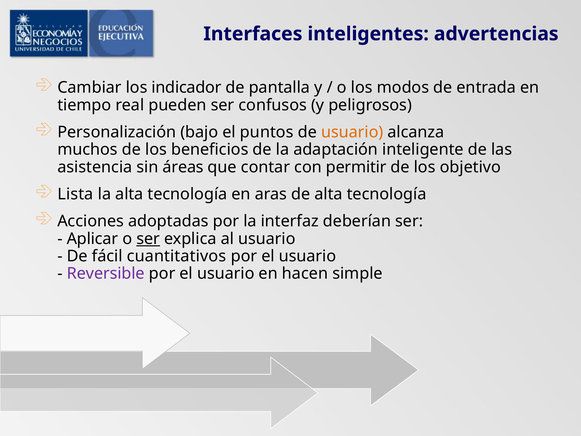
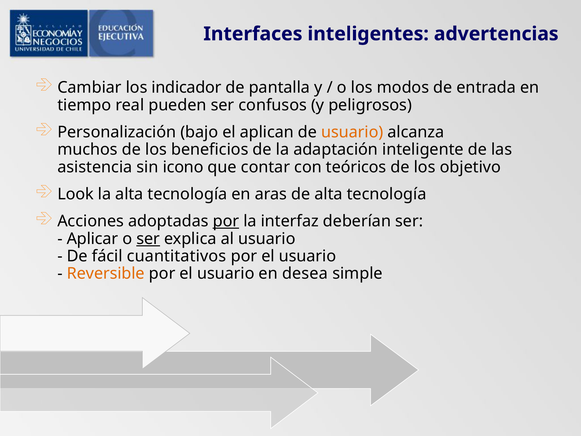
puntos: puntos -> aplican (267, 132)
áreas: áreas -> icono (183, 167)
permitir: permitir -> teóricos (356, 167)
Lista: Lista -> Look (76, 194)
por underline: none -> present (226, 221)
Reversible colour: purple -> orange (106, 273)
hacen: hacen -> desea (305, 273)
